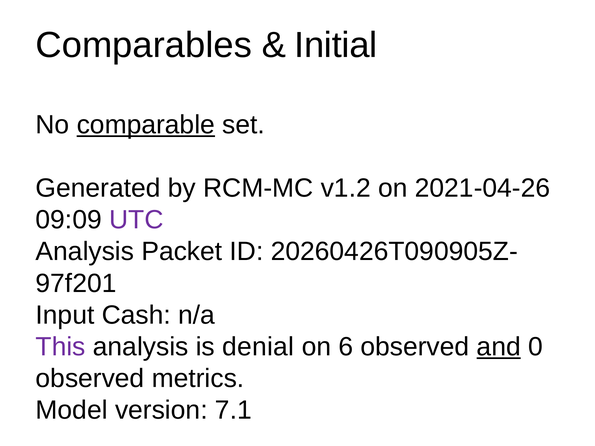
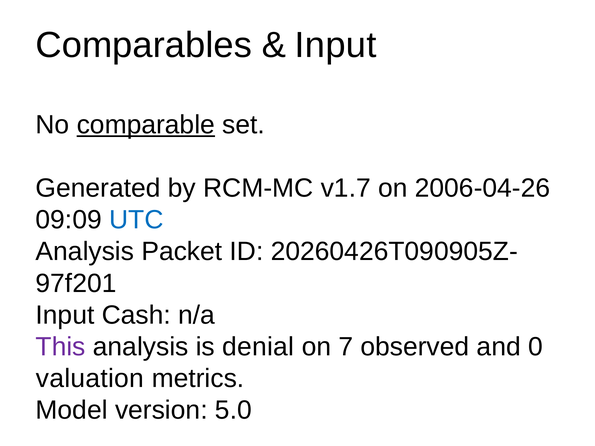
Initial: Initial -> Input (335, 45)
v1.2: v1.2 -> v1.7 (346, 188)
2021-04-26: 2021-04-26 -> 2006-04-26 (482, 188)
UTC colour: purple -> blue (136, 220)
6: 6 -> 7 (346, 347)
and underline: present -> none (499, 347)
observed: observed -> valuation (90, 379)
7.1: 7.1 -> 5.0 (233, 410)
